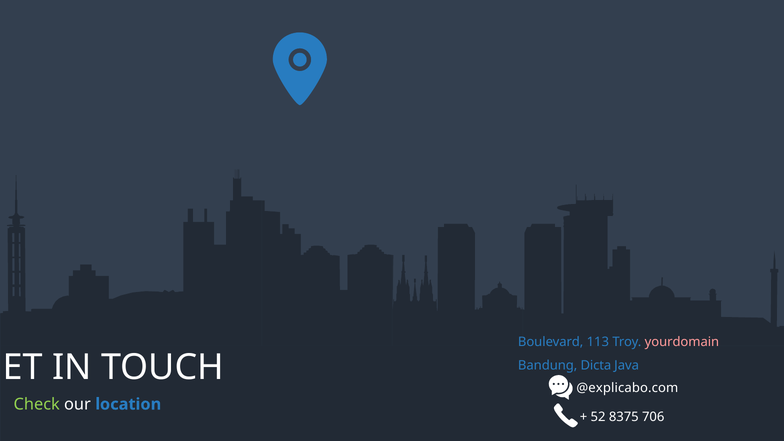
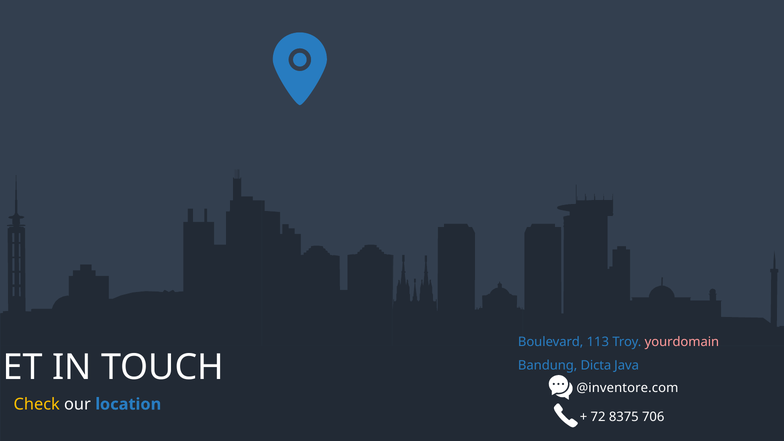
@explicabo.com: @explicabo.com -> @inventore.com (627, 388)
Check colour: light green -> yellow (37, 404)
52: 52 -> 72 (598, 417)
